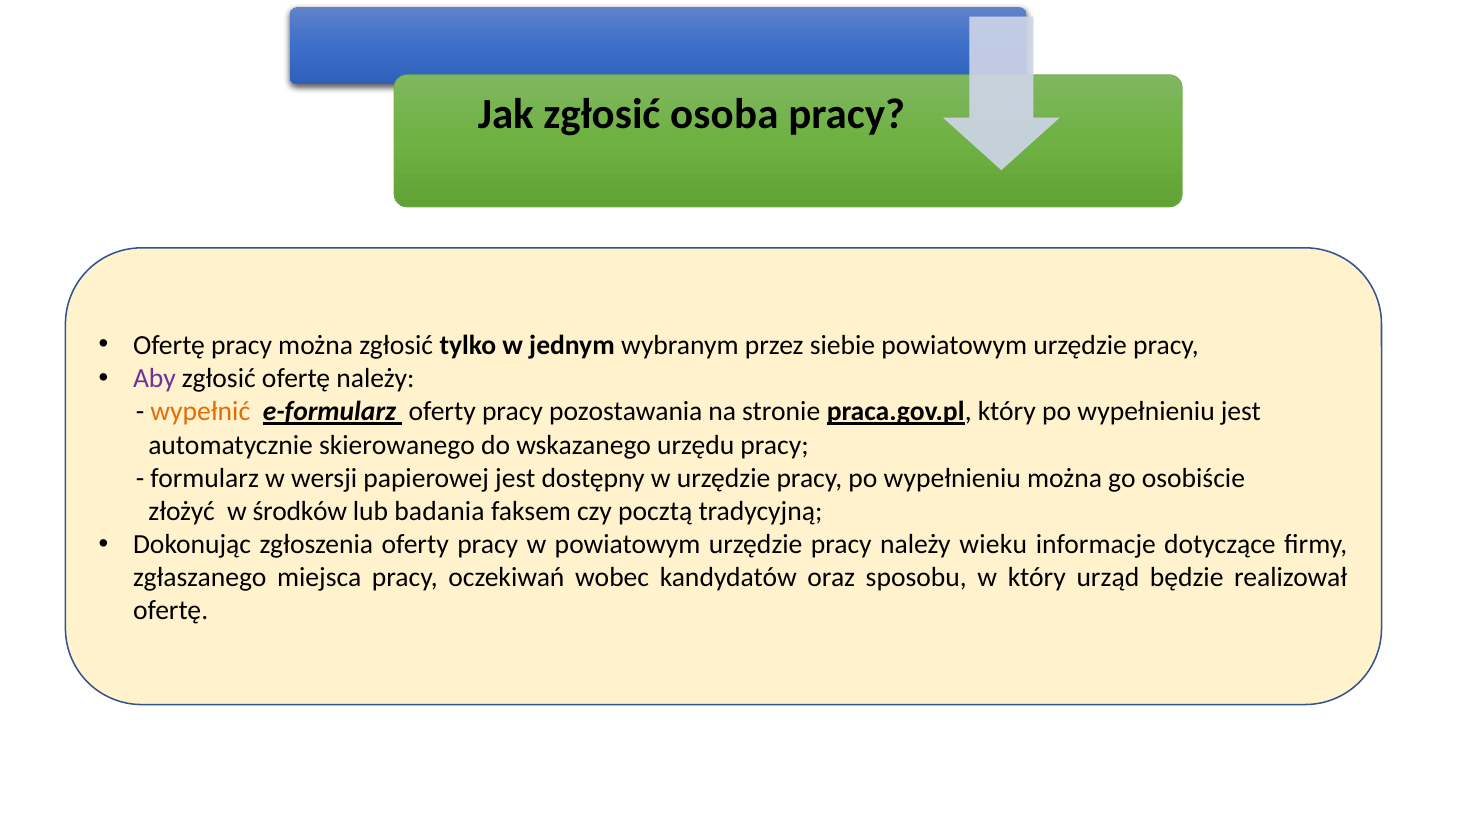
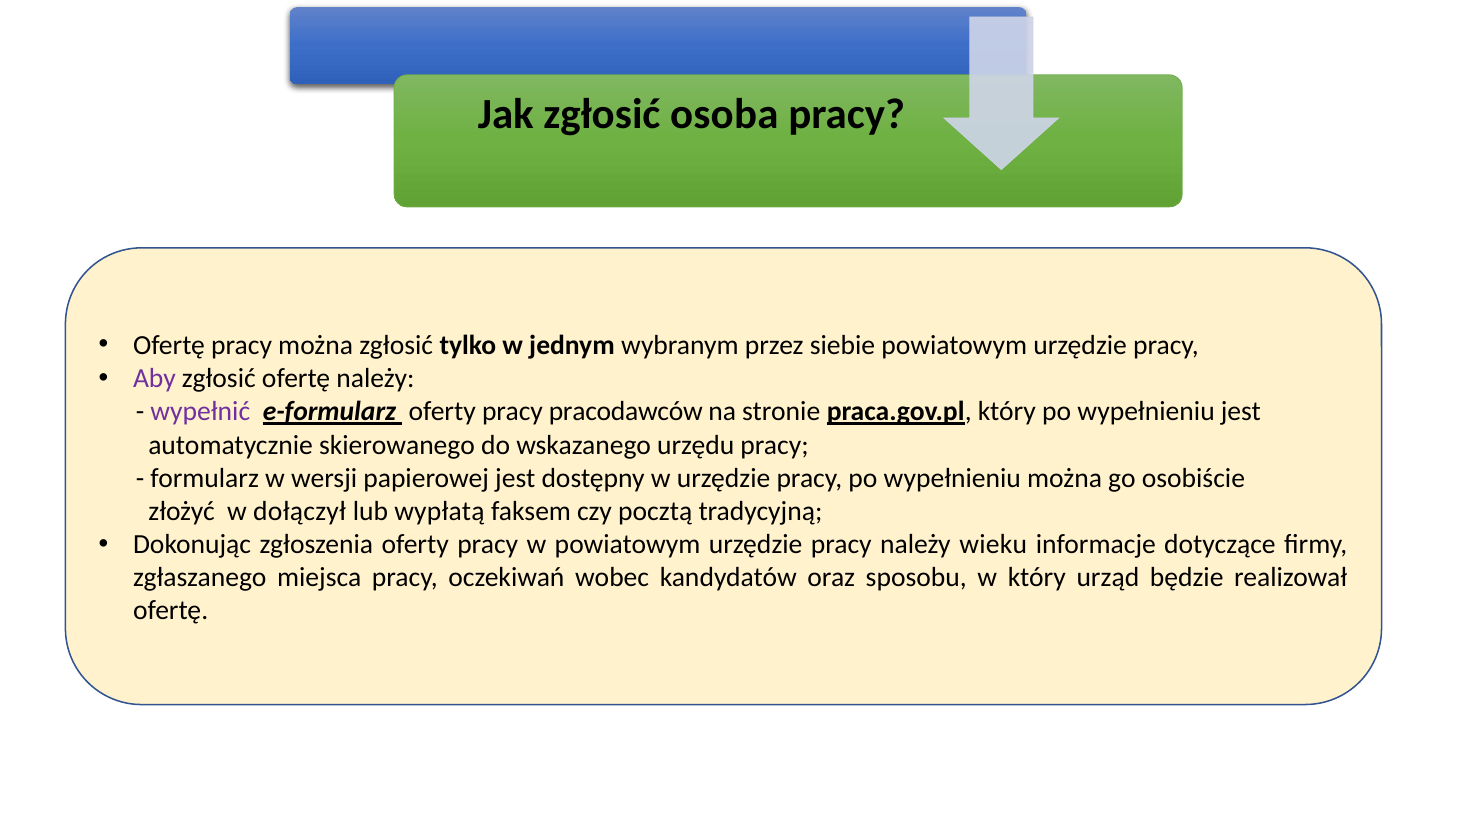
wypełnić colour: orange -> purple (200, 412)
pozostawania: pozostawania -> pracodawców (626, 412)
środków: środków -> dołączył (300, 512)
badania: badania -> wypłatą (439, 512)
